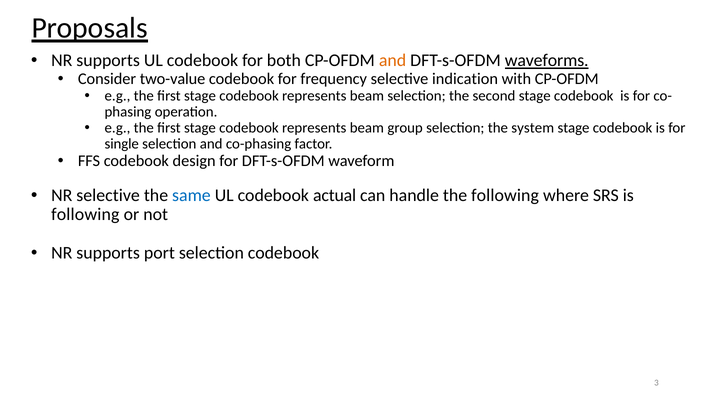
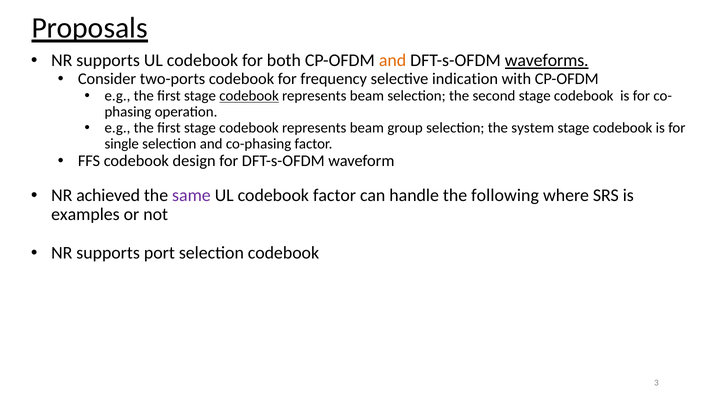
two-value: two-value -> two-ports (173, 79)
codebook underline: none -> present (249, 96)
NR selective: selective -> achieved (108, 195)
same colour: blue -> purple (191, 195)
codebook actual: actual -> factor (335, 195)
following: following -> examples (85, 215)
